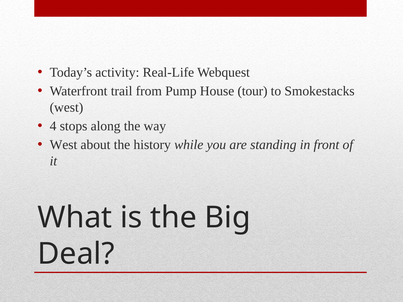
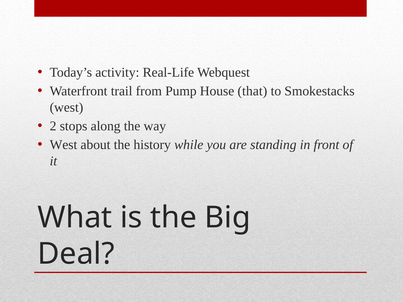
tour: tour -> that (252, 91)
4: 4 -> 2 (53, 126)
